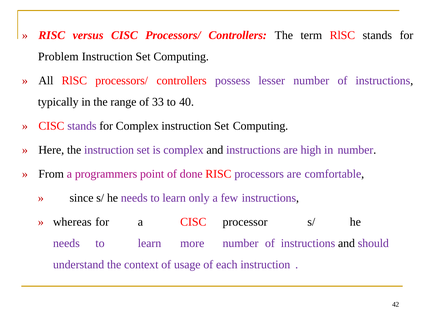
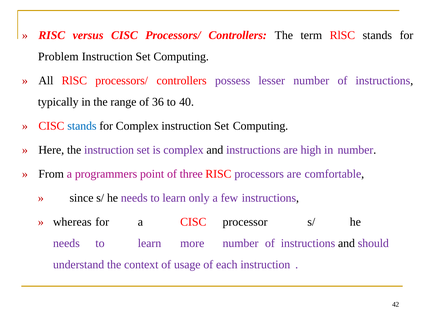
33: 33 -> 36 (158, 102)
stands colour: purple -> blue (82, 126)
done: done -> three (191, 174)
